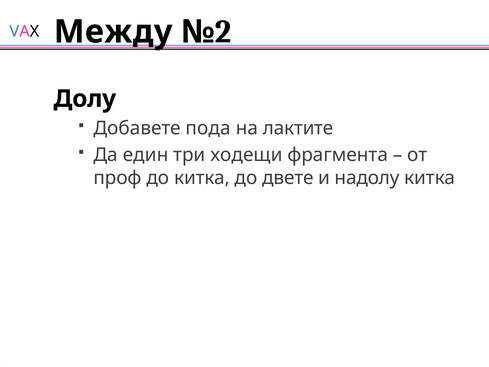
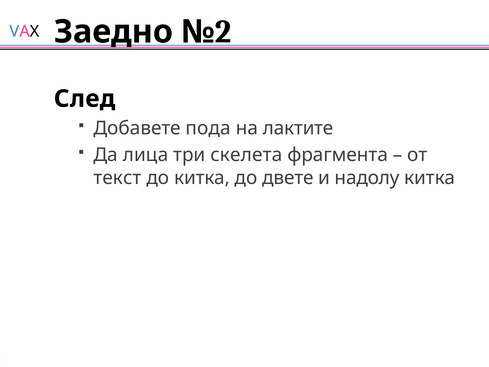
Между: Между -> Заедно (113, 32)
Долу: Долу -> След (85, 99)
един: един -> лица (146, 155)
ходещи: ходещи -> скелета (246, 155)
проф: проф -> текст (117, 178)
